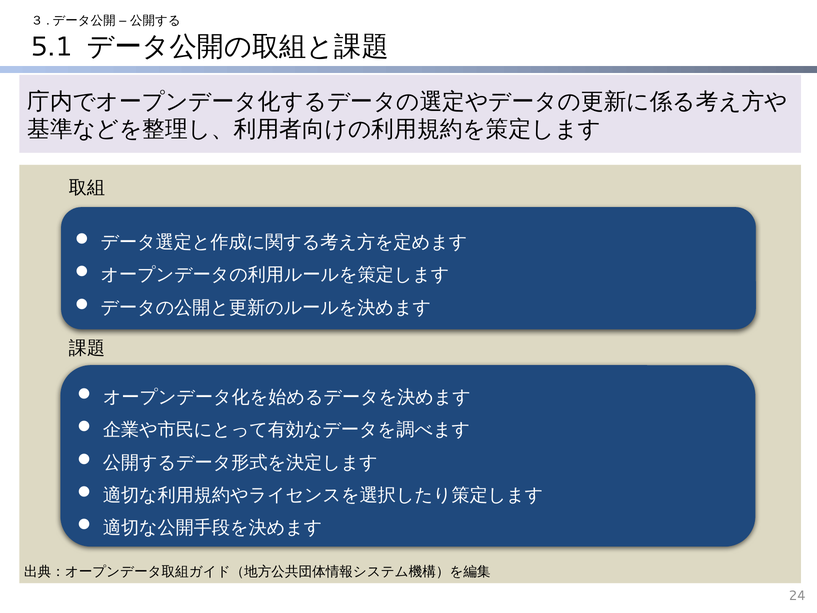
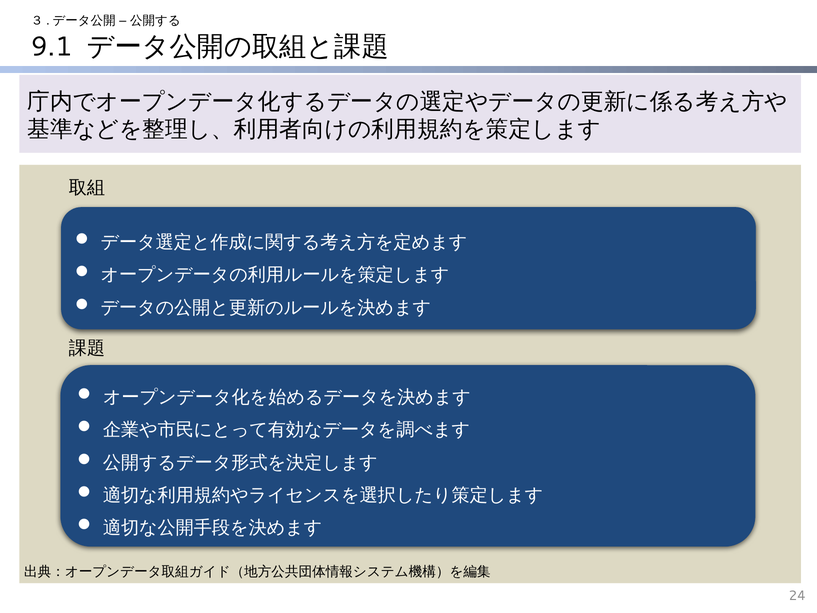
5.1: 5.1 -> 9.1 (52, 47)
